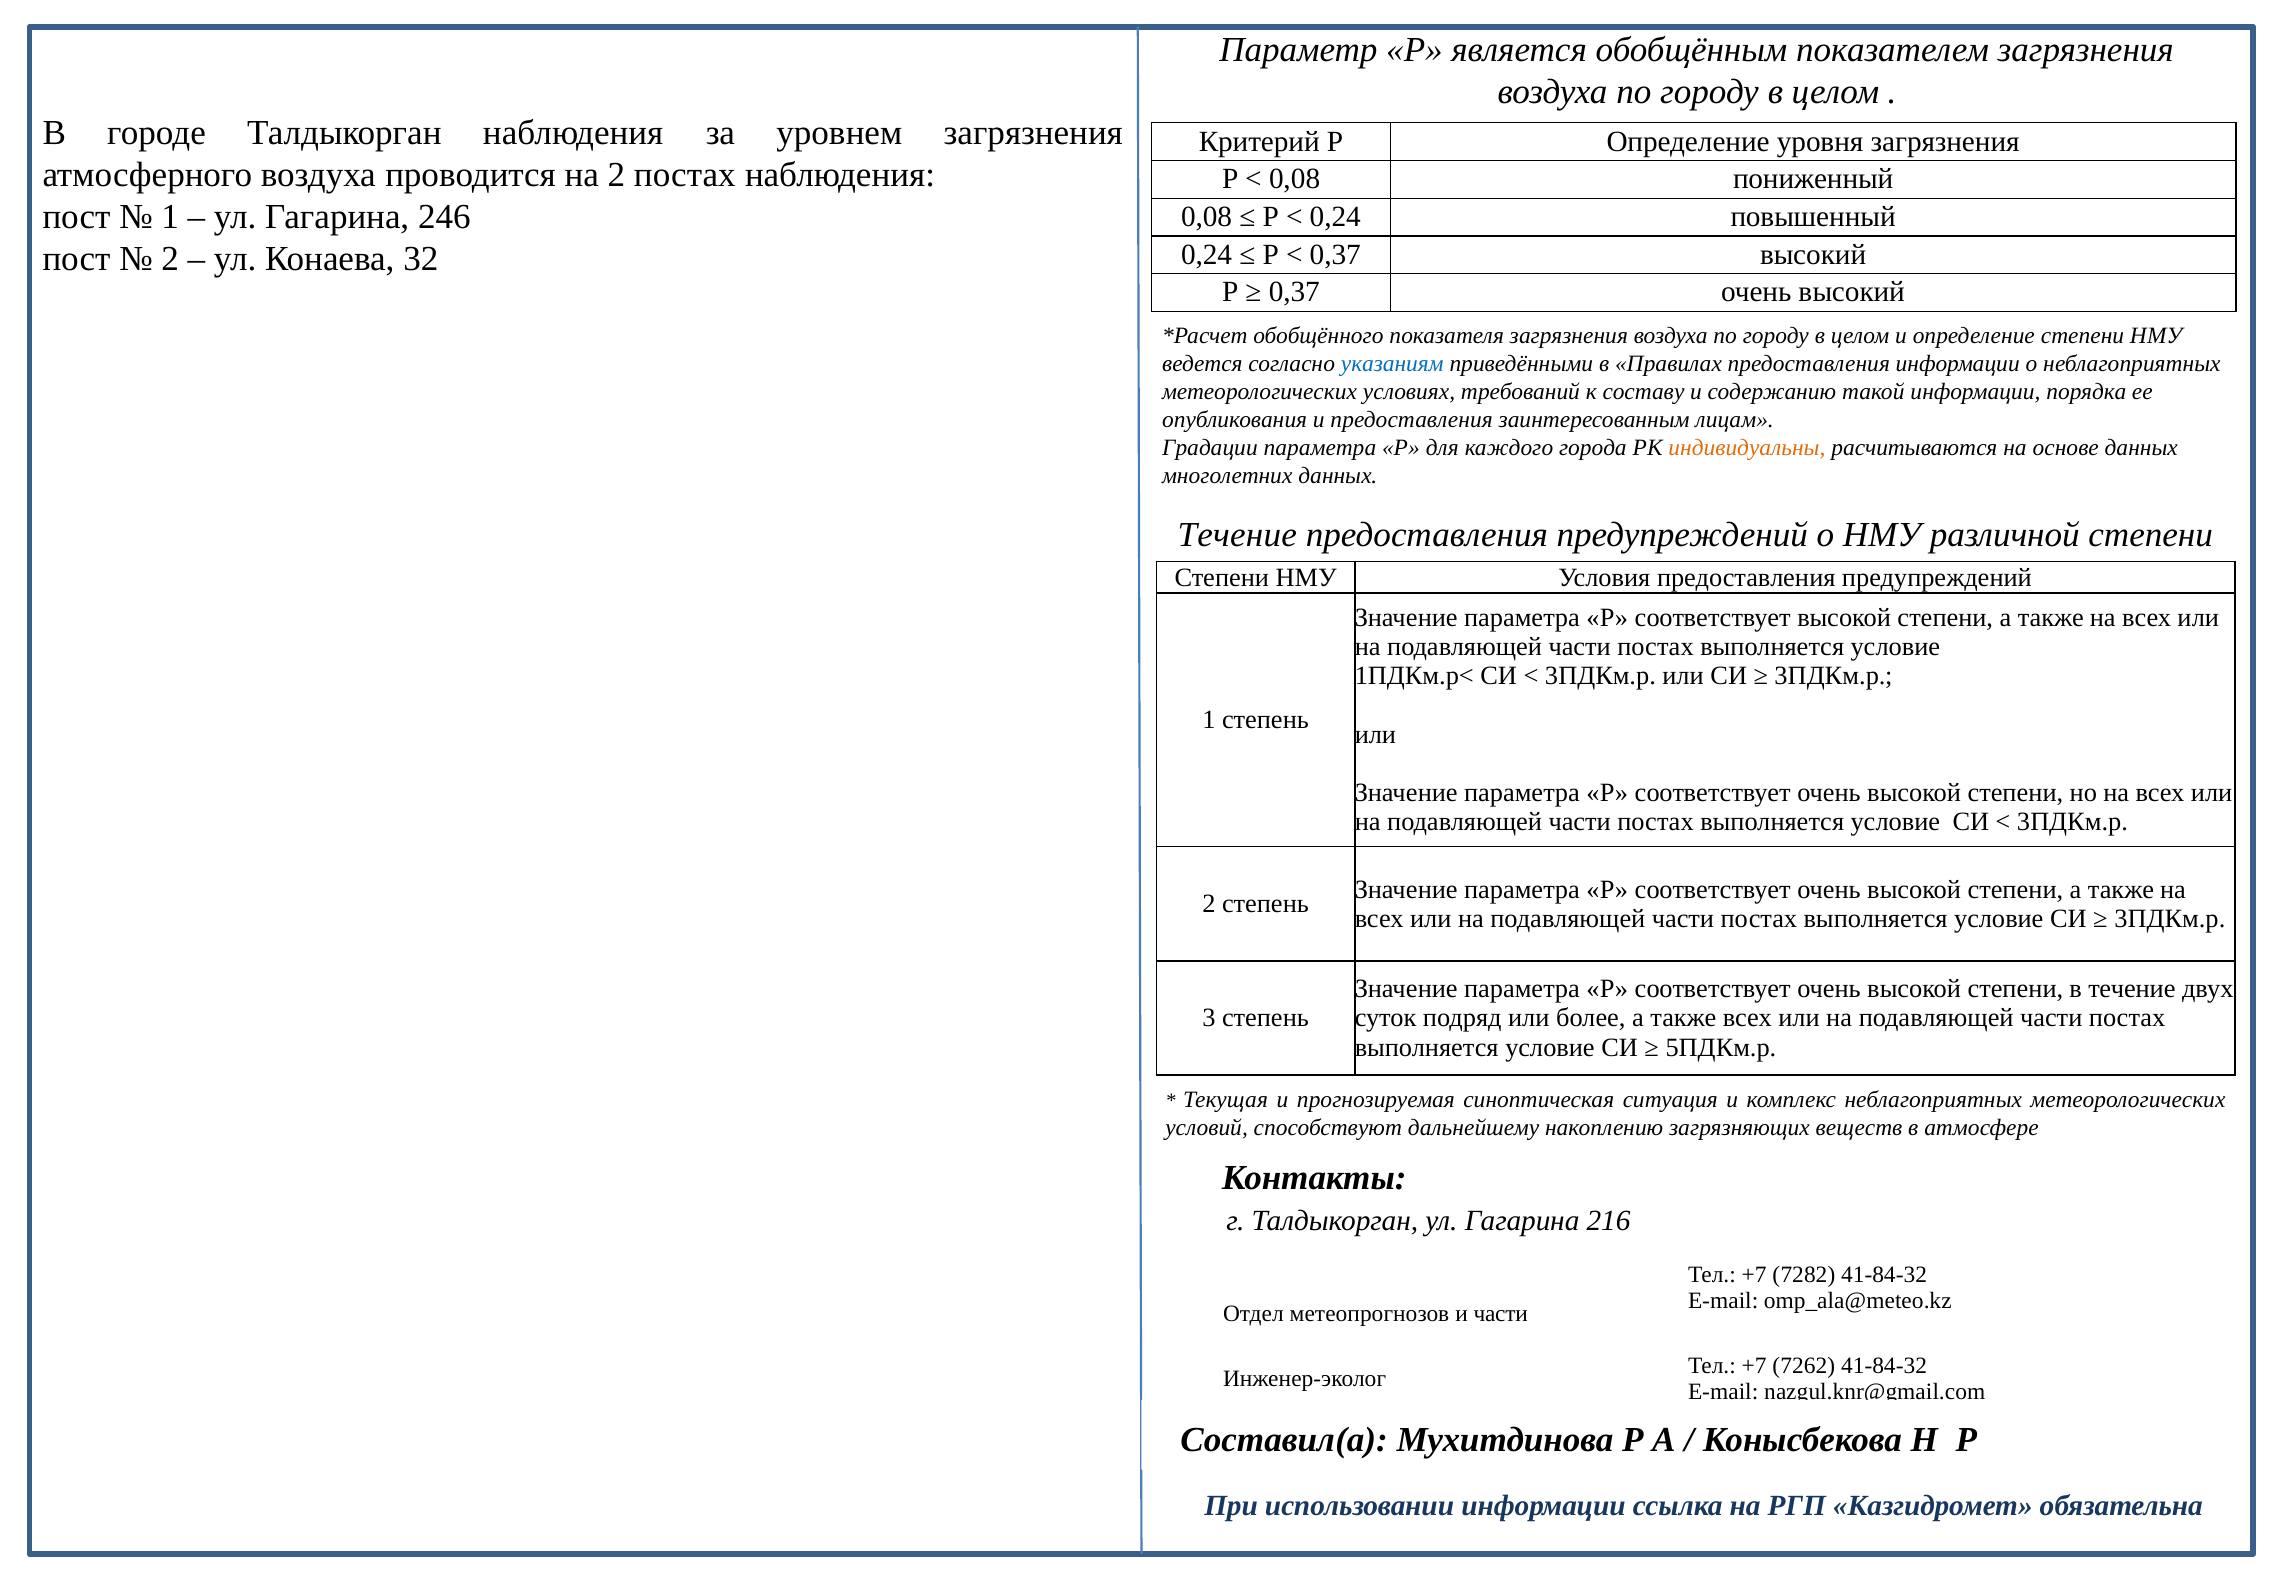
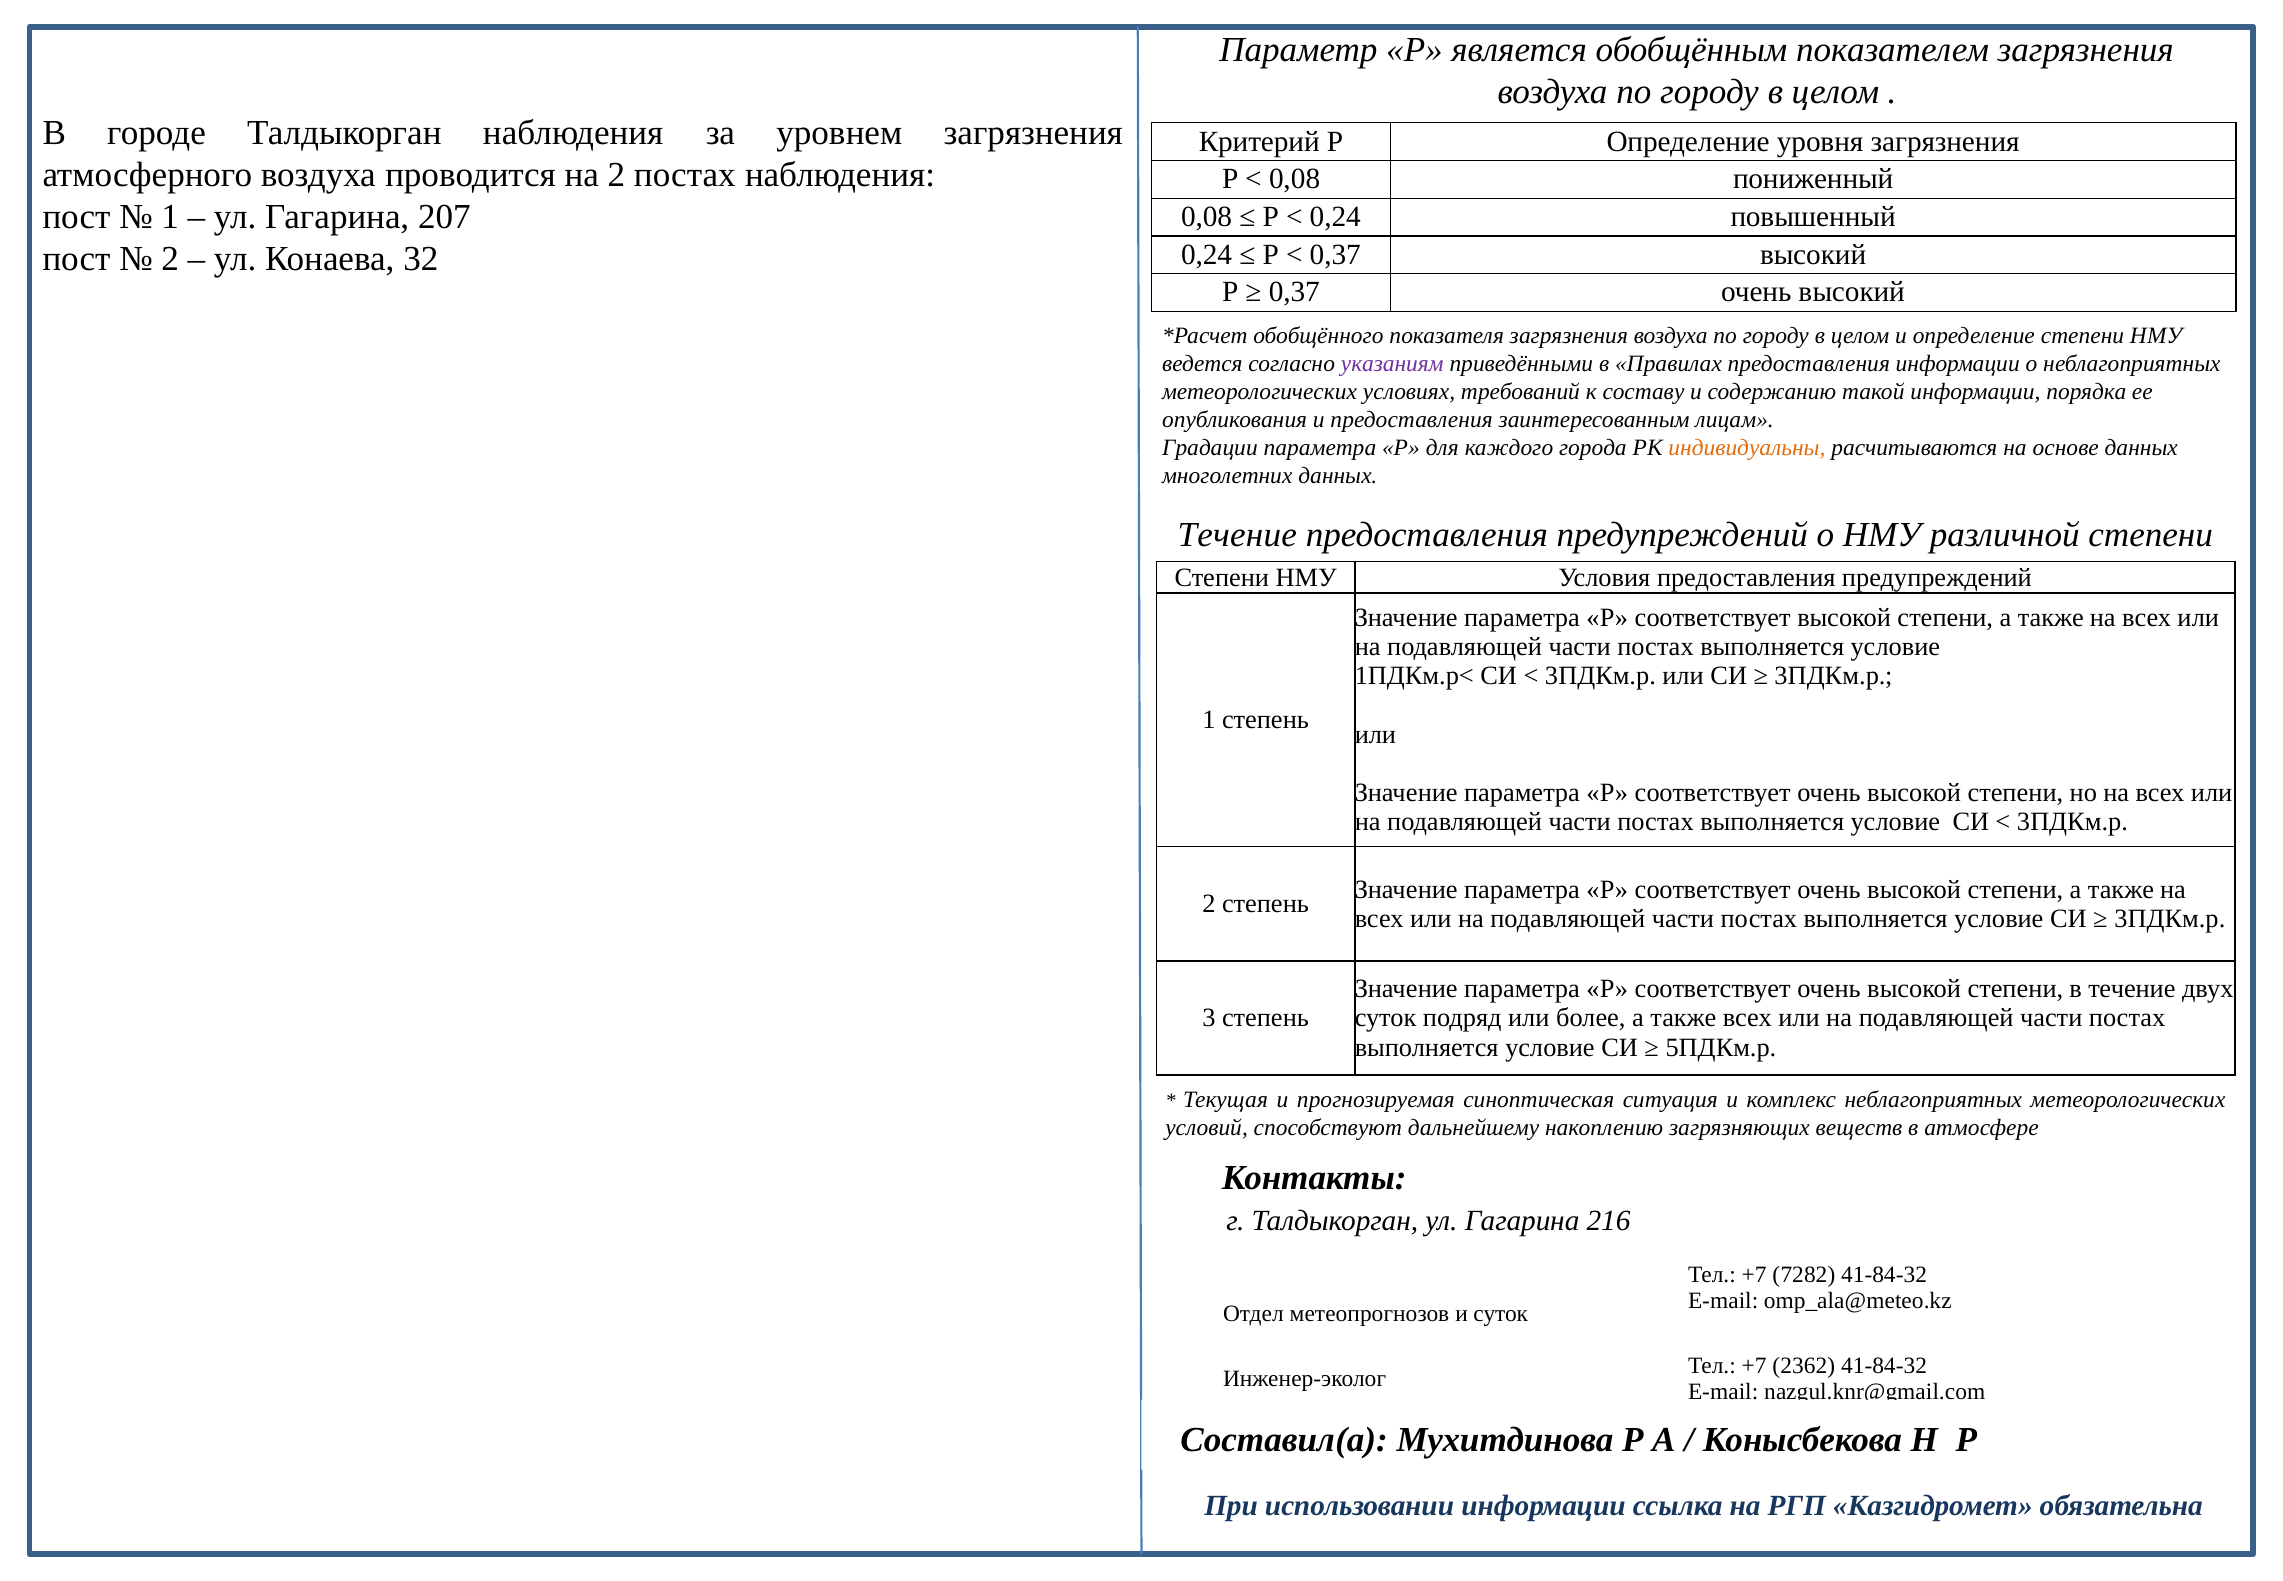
246: 246 -> 207 (444, 217)
указаниям colour: blue -> purple (1392, 363)
и части: части -> суток (1501, 1313)
7262: 7262 -> 2362 (1804, 1365)
